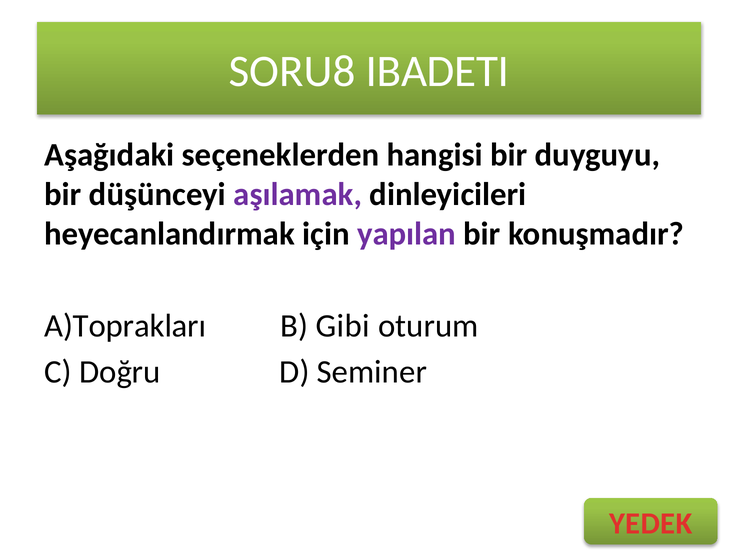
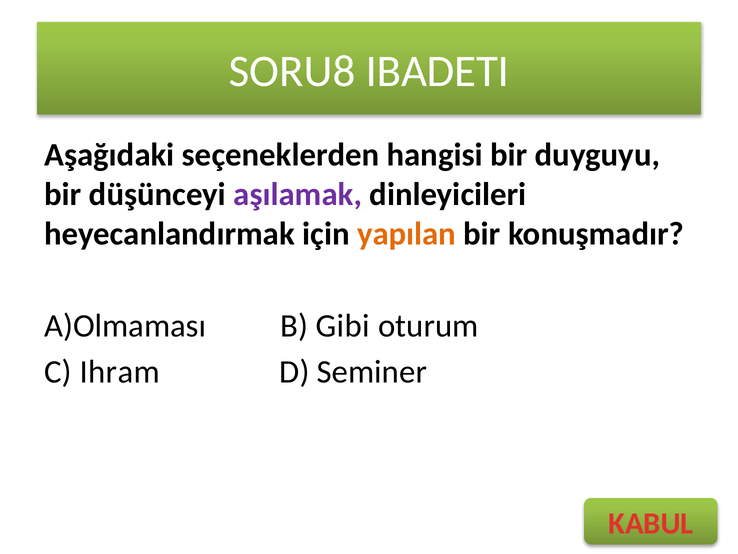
yapılan colour: purple -> orange (407, 234)
A)Toprakları: A)Toprakları -> A)Olmaması (125, 325)
Doğru: Doğru -> Ihram (120, 371)
YEDEK: YEDEK -> KABUL (651, 523)
